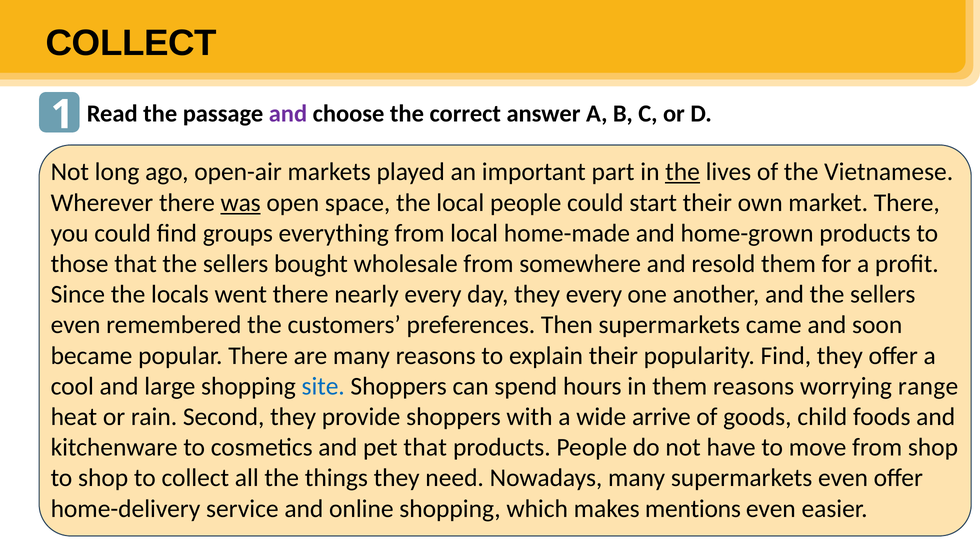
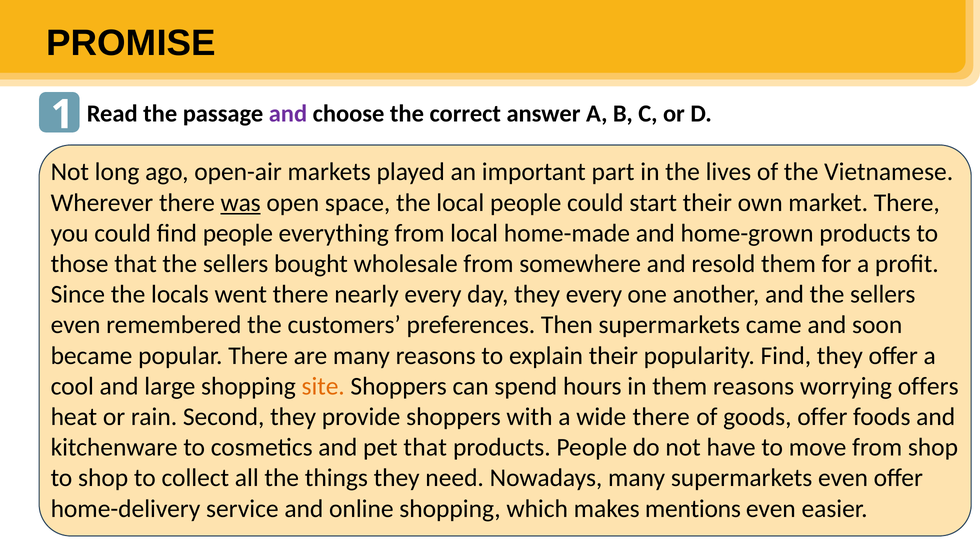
COLLECT: COLLECT -> PROMISE (131, 43)
the underline: present -> none (683, 172)
find groups: groups -> people (238, 233)
site colour: blue -> orange (323, 386)
range: range -> offers (928, 386)
wide arrive: arrive -> there (661, 417)
goods child: child -> offer (822, 417)
